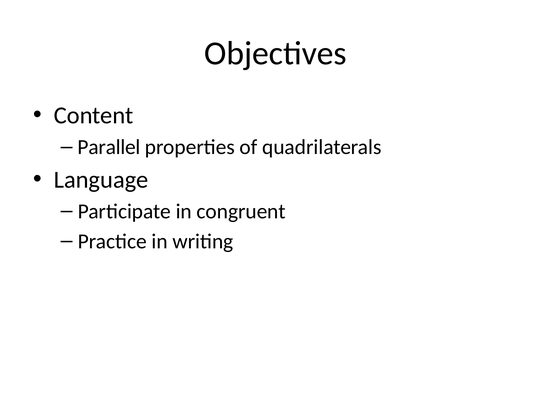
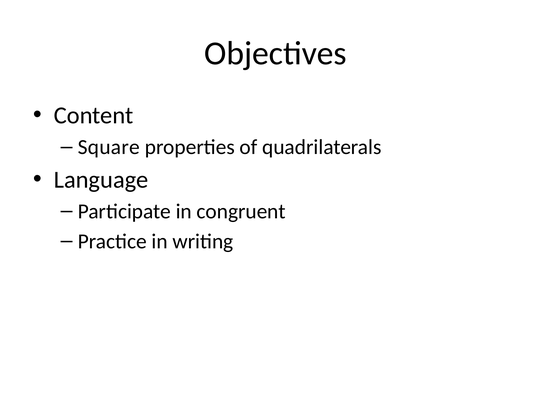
Parallel: Parallel -> Square (109, 147)
